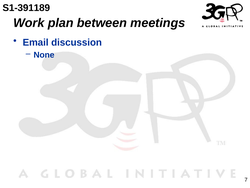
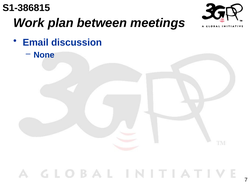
S1-391189: S1-391189 -> S1-386815 (26, 8)
